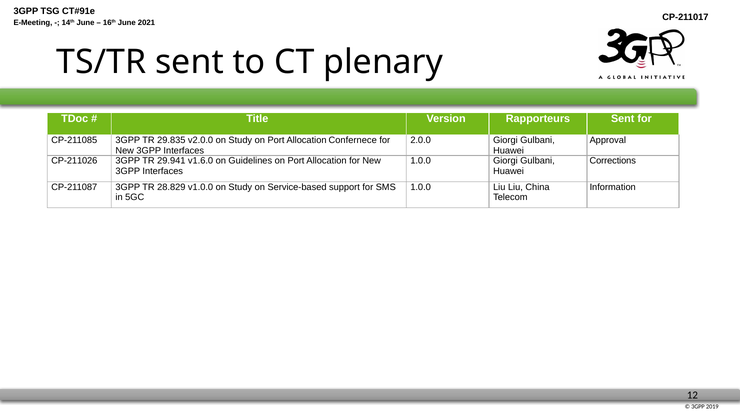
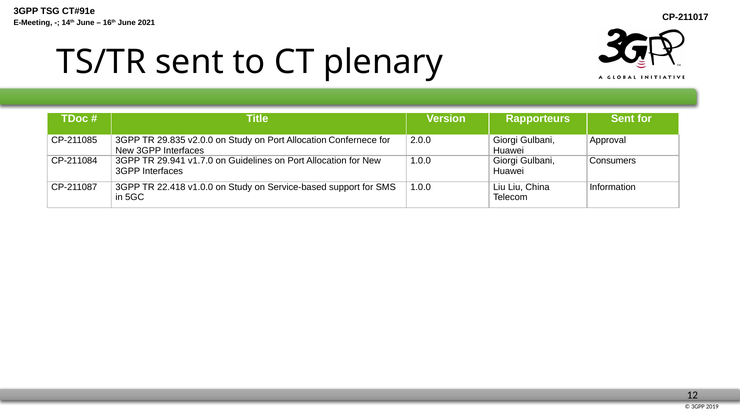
CP-211026: CP-211026 -> CP-211084 (74, 161)
v1.6.0: v1.6.0 -> v1.7.0 (201, 161)
Corrections: Corrections -> Consumers (613, 161)
28.829: 28.829 -> 22.418 (171, 187)
